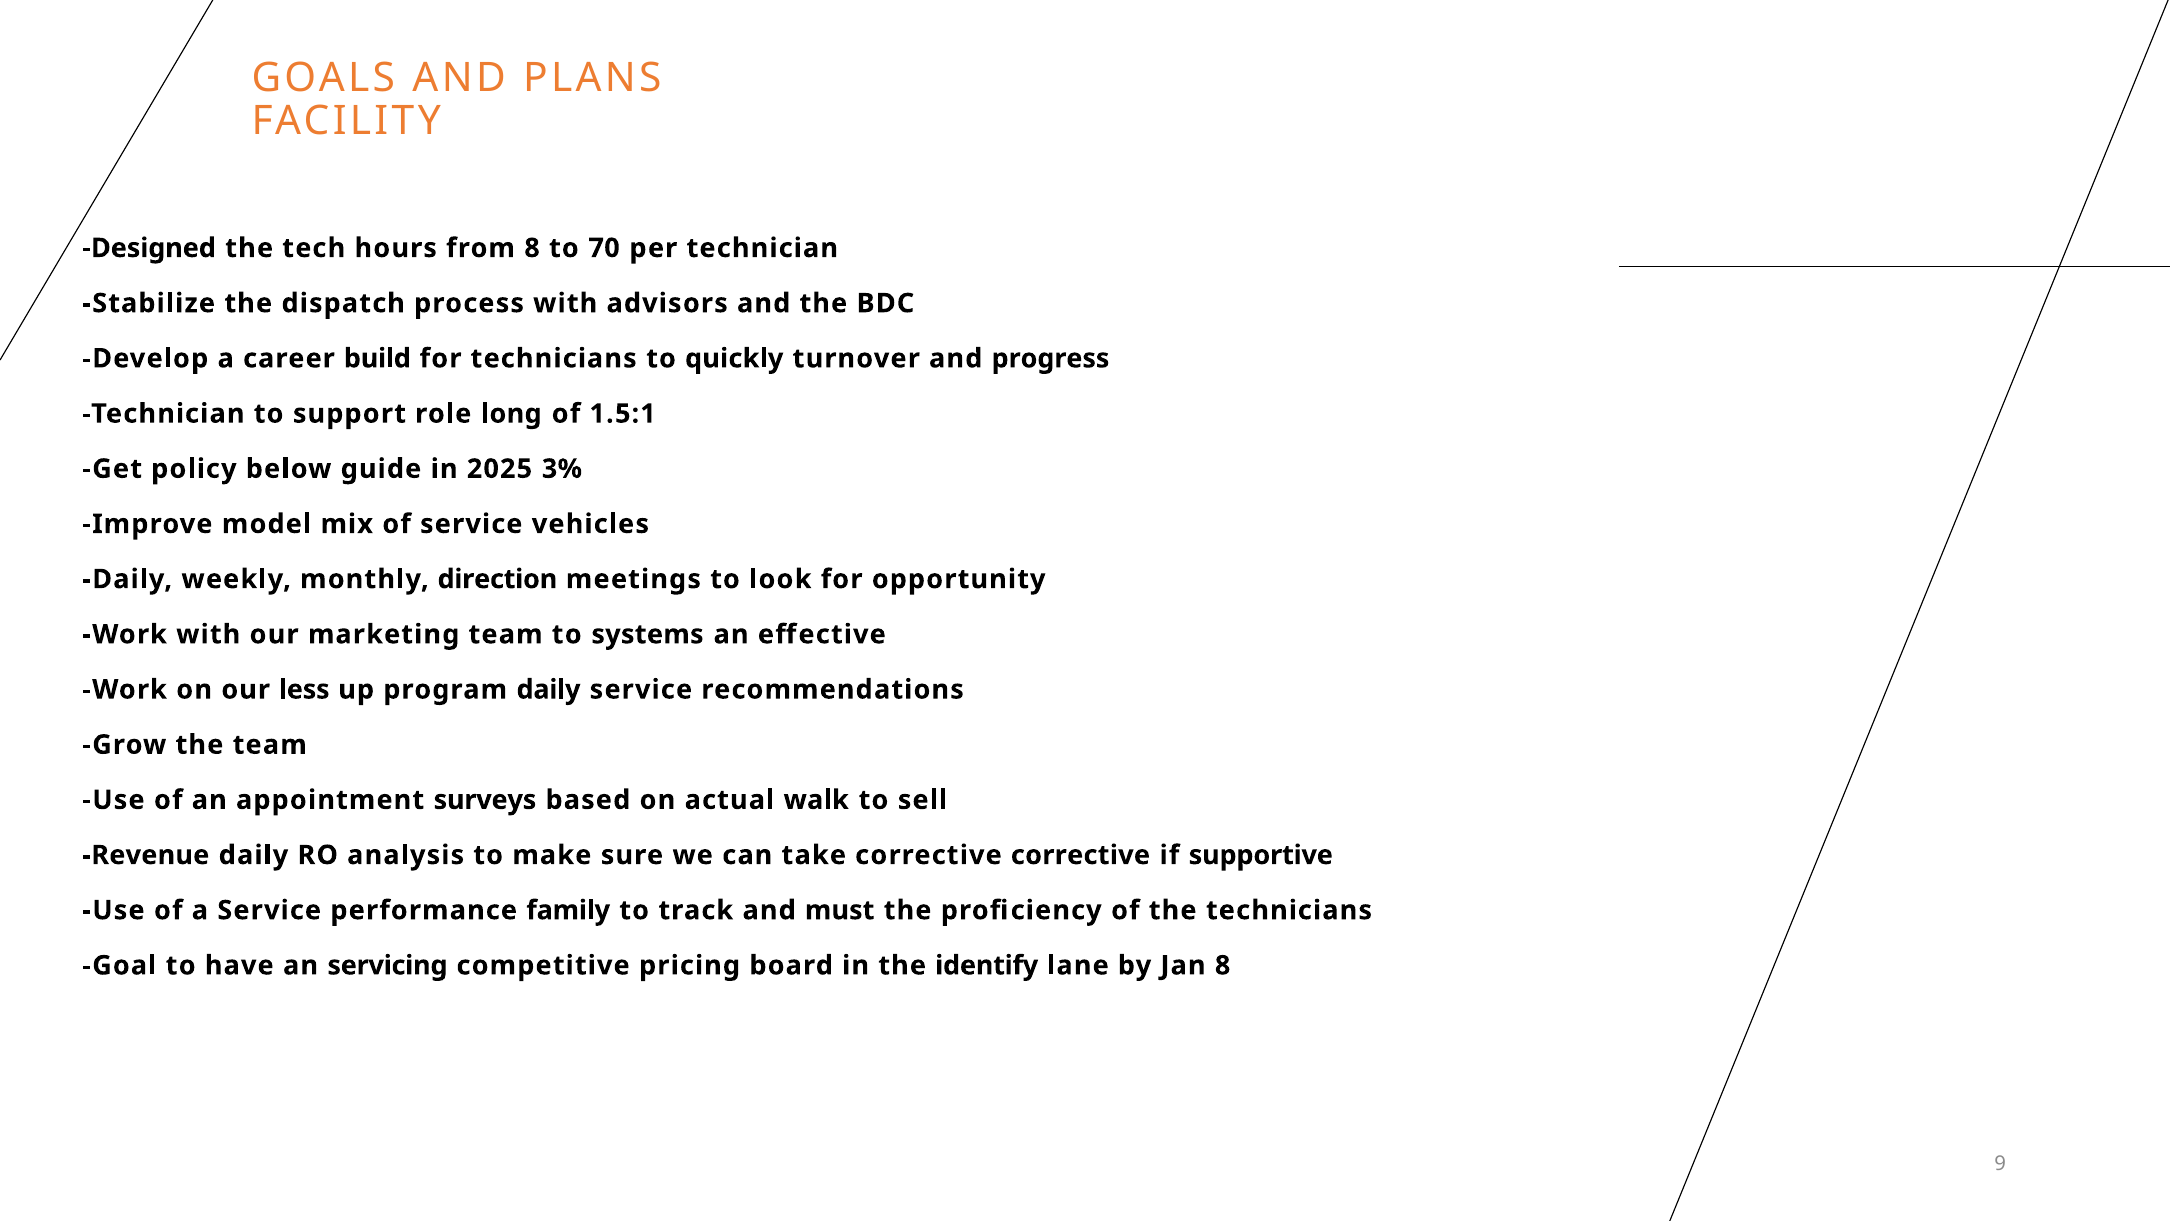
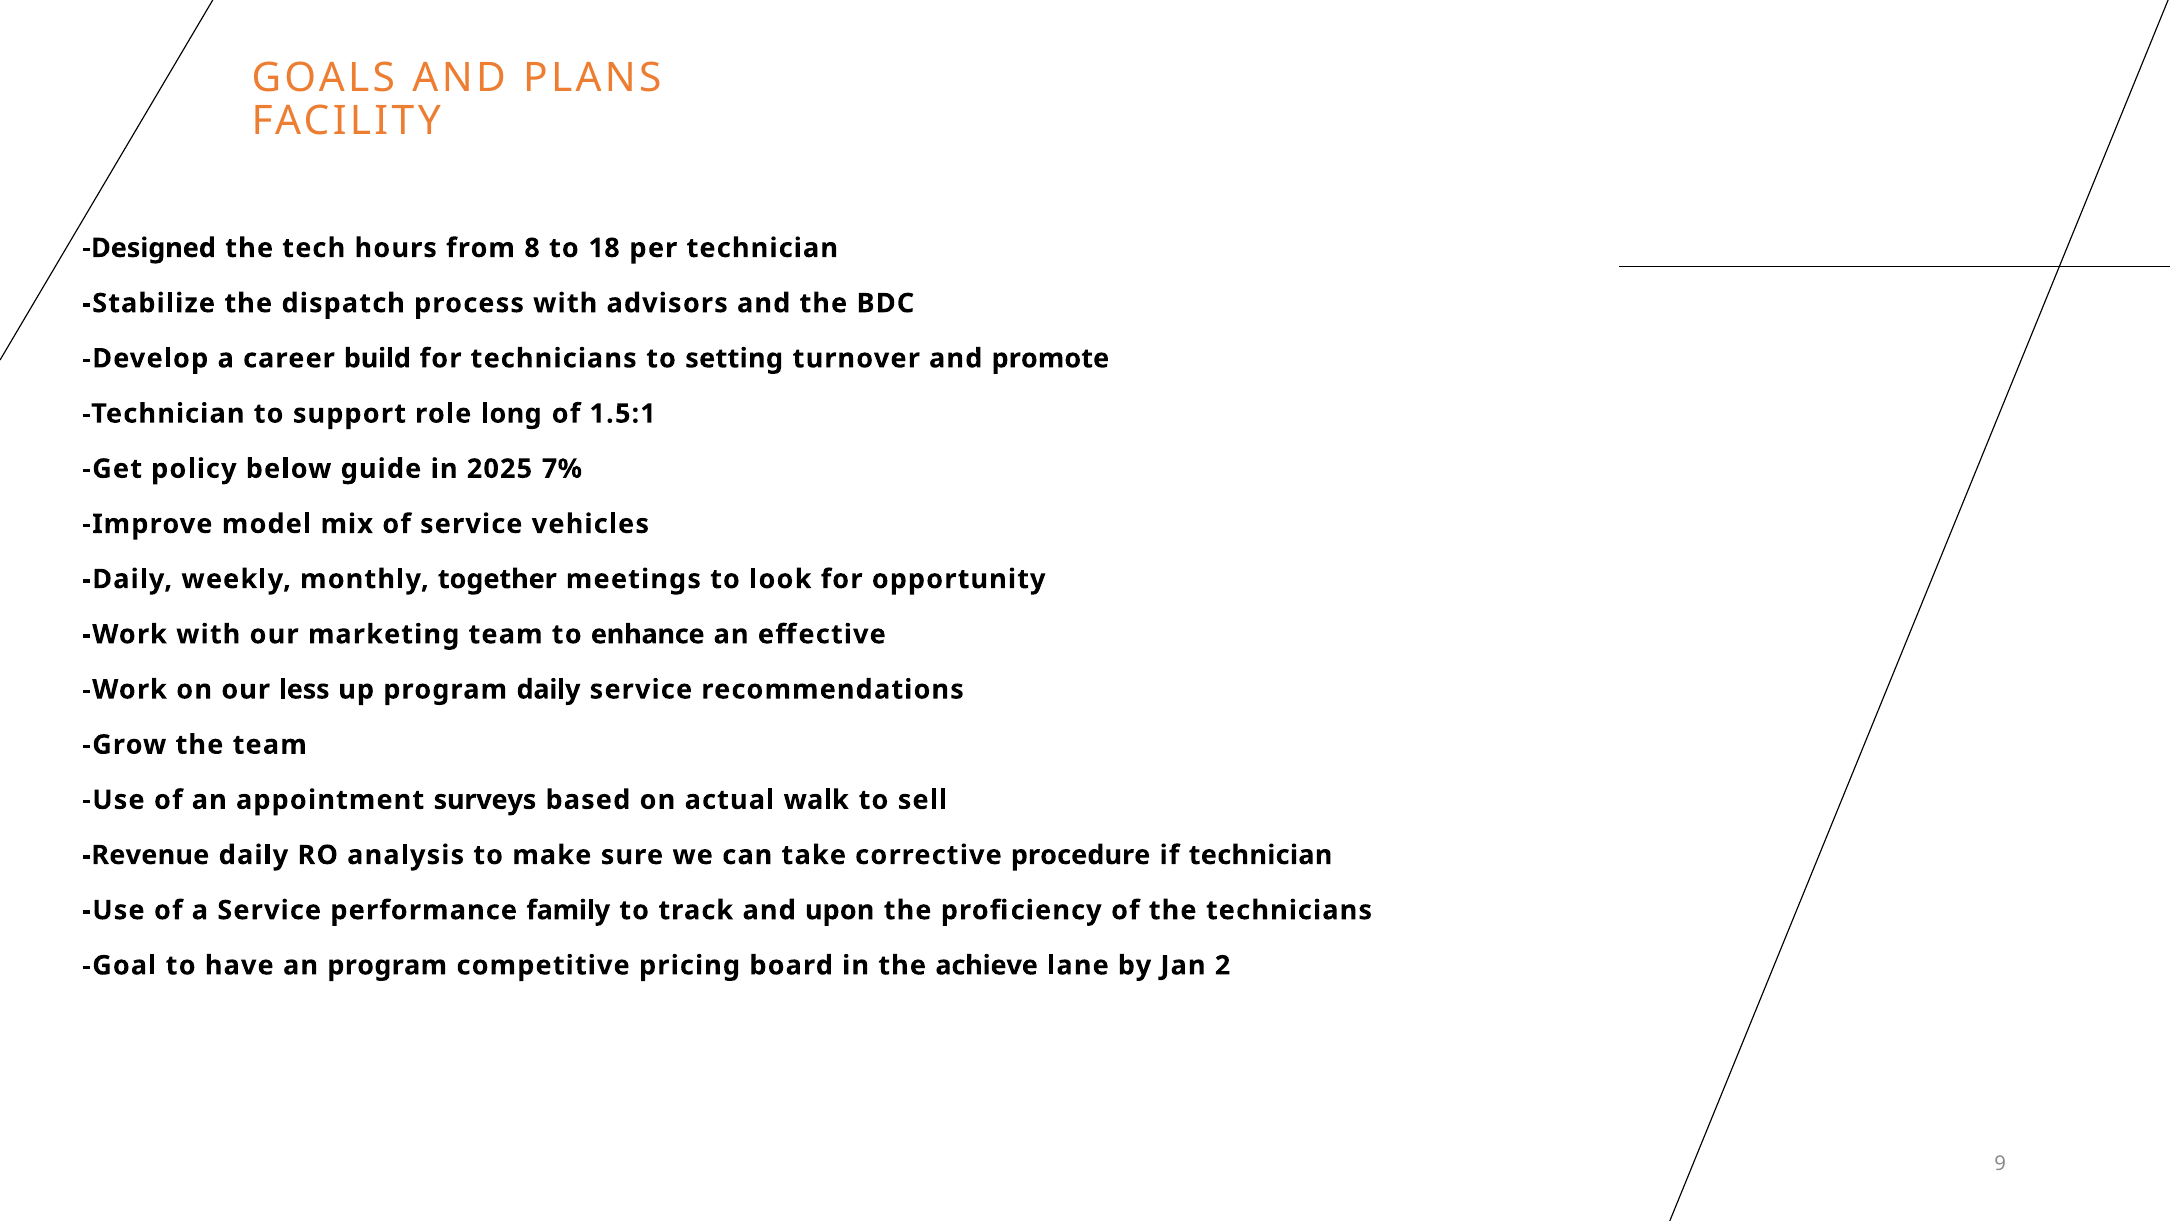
70: 70 -> 18 (604, 248)
quickly: quickly -> setting (734, 358)
progress: progress -> promote (1050, 358)
3%: 3% -> 7% (562, 469)
direction: direction -> together (497, 579)
systems: systems -> enhance (648, 634)
corrective corrective: corrective -> procedure (1081, 855)
if supportive: supportive -> technician (1261, 855)
must: must -> upon (840, 910)
an servicing: servicing -> program (387, 965)
identify: identify -> achieve (987, 965)
Jan 8: 8 -> 2 (1223, 965)
